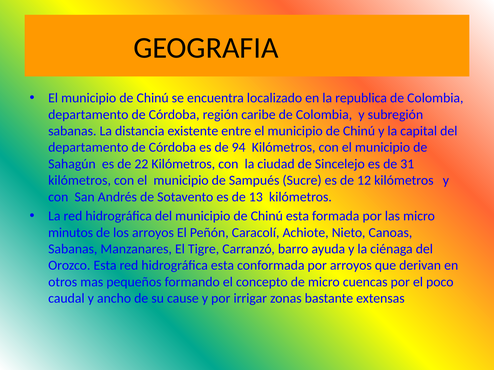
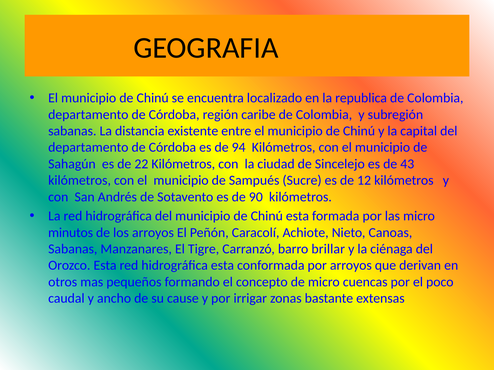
31: 31 -> 43 (407, 164)
13: 13 -> 90 (256, 197)
ayuda: ayuda -> brillar (328, 249)
